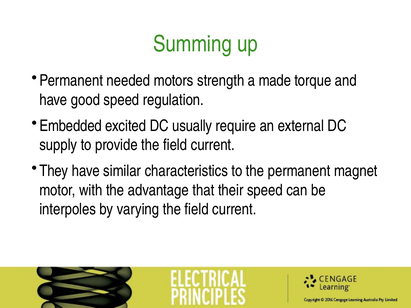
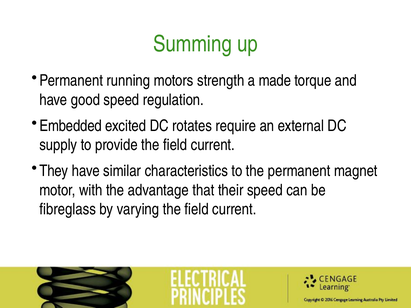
needed: needed -> running (128, 81)
usually: usually -> rotates (192, 126)
interpoles: interpoles -> fibreglass (68, 209)
